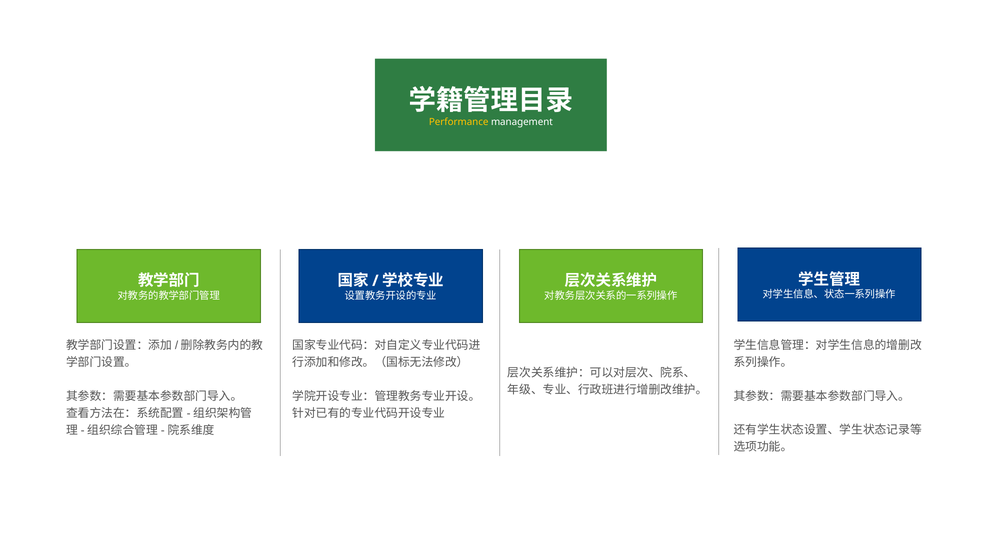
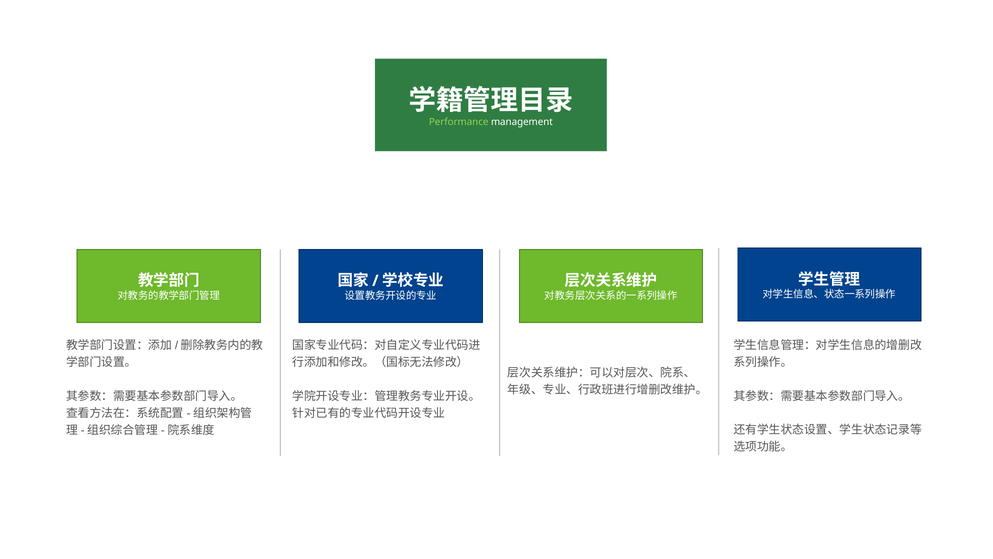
Performance colour: yellow -> light green (459, 122)
